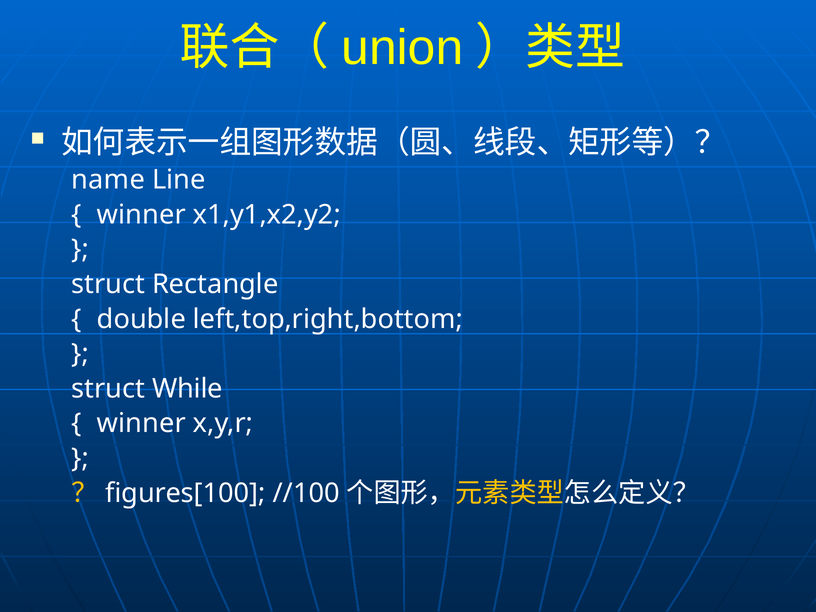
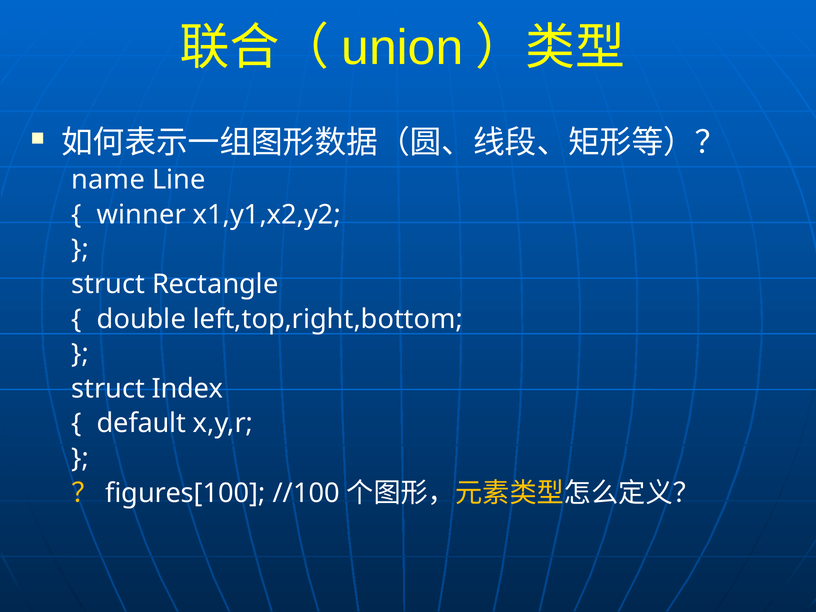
While: While -> Index (187, 389)
winner: winner -> default (141, 423)
